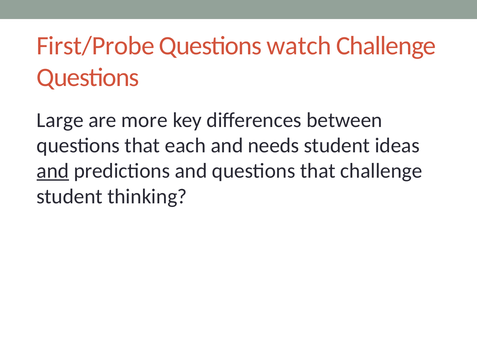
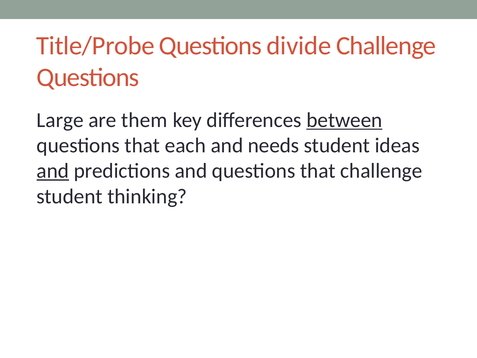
First/Probe: First/Probe -> Title/Probe (96, 46)
watch: watch -> divide (299, 46)
more: more -> them (144, 120)
between underline: none -> present (344, 120)
